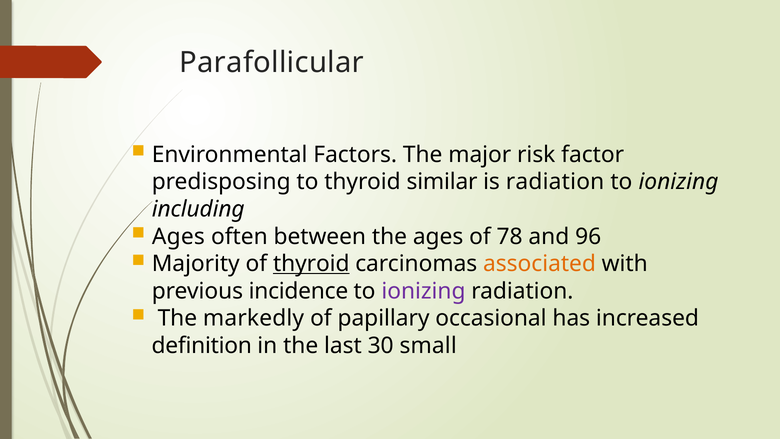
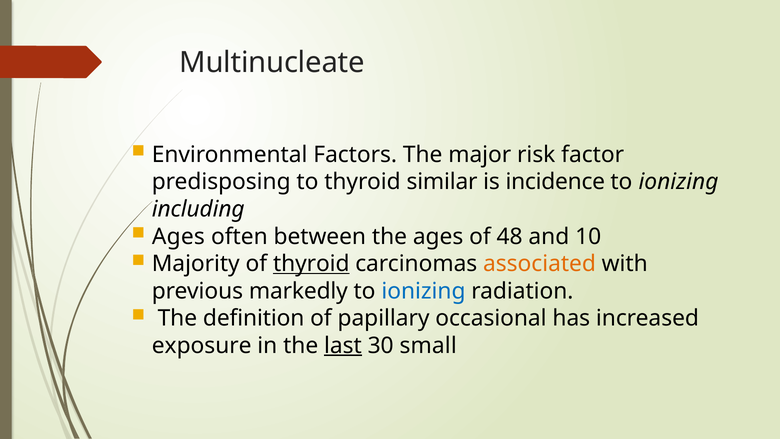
Parafollicular: Parafollicular -> Multinucleate (272, 62)
is radiation: radiation -> incidence (555, 182)
78: 78 -> 48 (510, 236)
96: 96 -> 10 (588, 236)
incidence: incidence -> markedly (298, 291)
ionizing colour: purple -> blue (423, 291)
markedly: markedly -> definition (254, 318)
definition: definition -> exposure (202, 345)
last underline: none -> present (343, 345)
